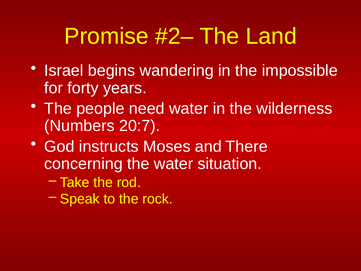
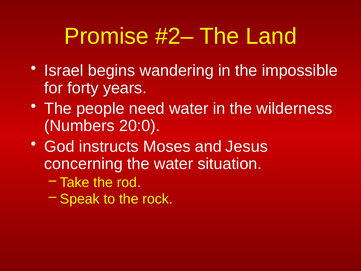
20:7: 20:7 -> 20:0 (140, 126)
There: There -> Jesus (247, 146)
